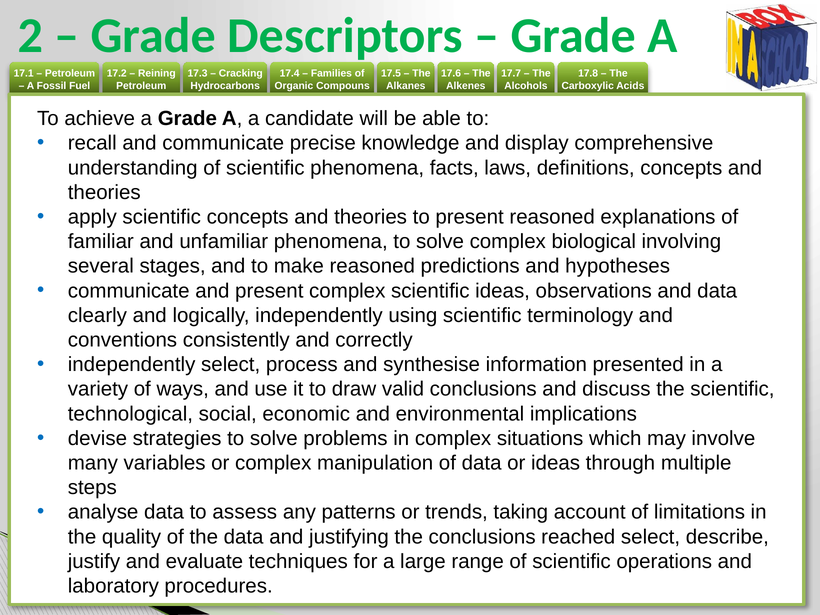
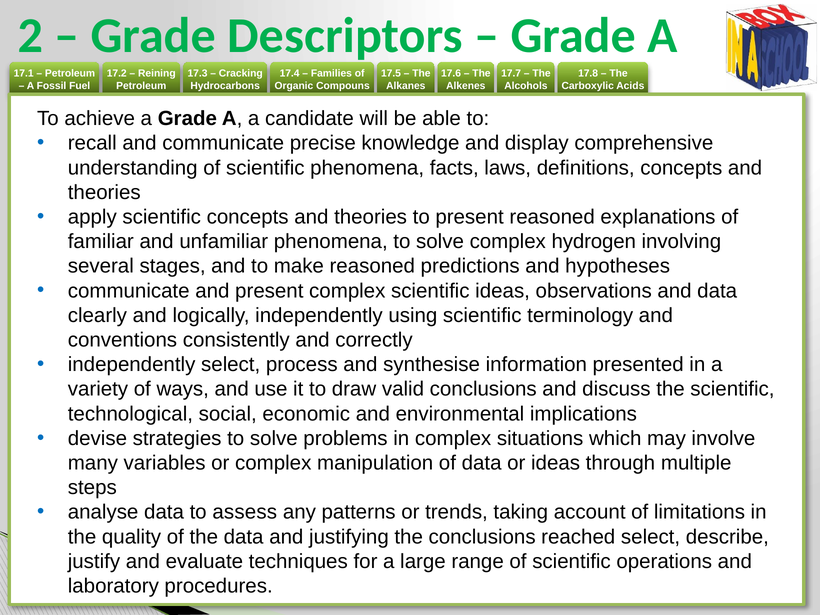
biological: biological -> hydrogen (594, 242)
